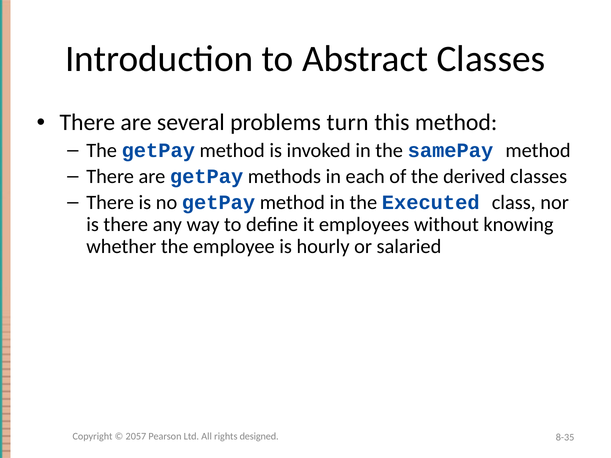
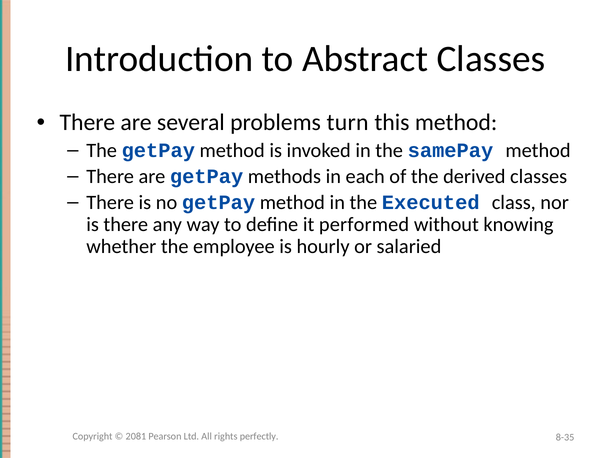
employees: employees -> performed (364, 225)
2057: 2057 -> 2081 (136, 437)
designed: designed -> perfectly (259, 437)
